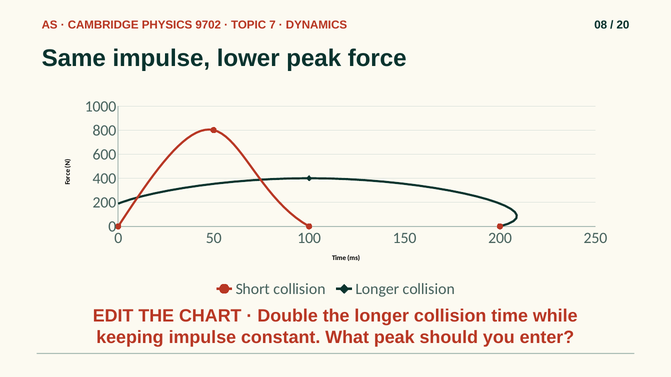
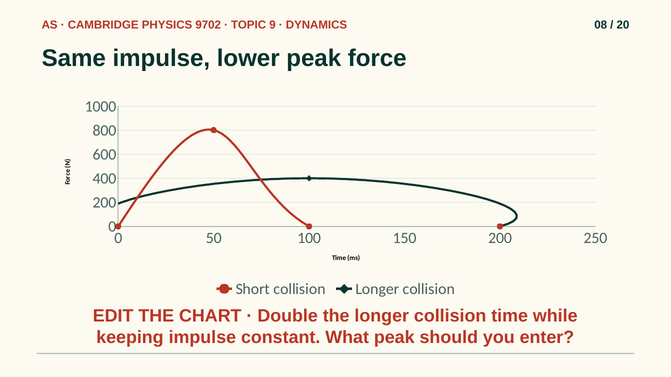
7: 7 -> 9 (272, 25)
